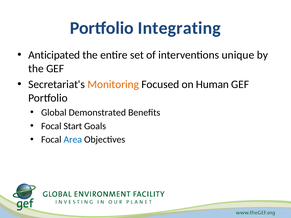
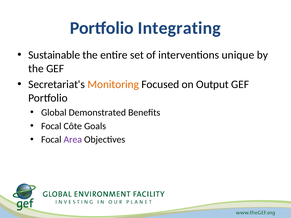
Anticipated: Anticipated -> Sustainable (54, 55)
Human: Human -> Output (212, 85)
Start: Start -> Côte (73, 126)
Area colour: blue -> purple (73, 140)
